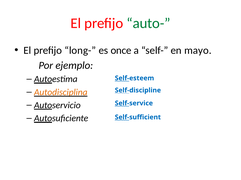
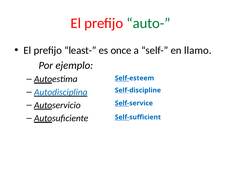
long-: long- -> least- (80, 51)
mayo: mayo -> llamo (198, 51)
Autodisciplina colour: orange -> blue (61, 93)
